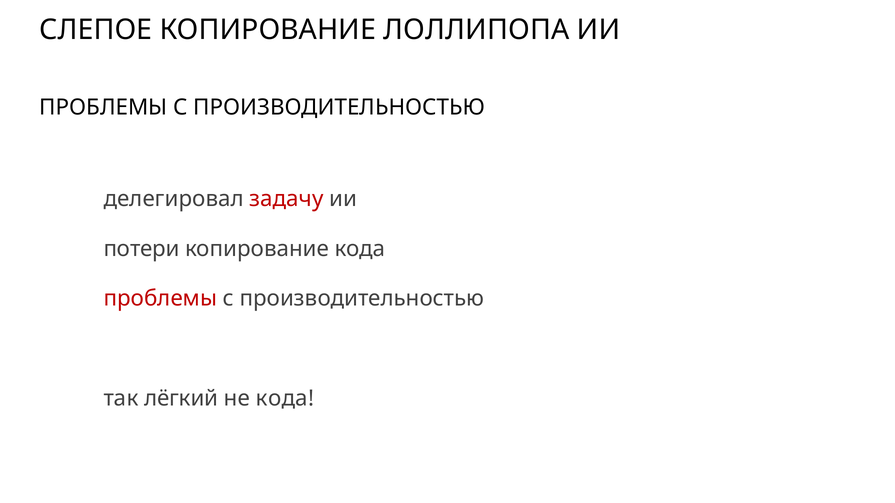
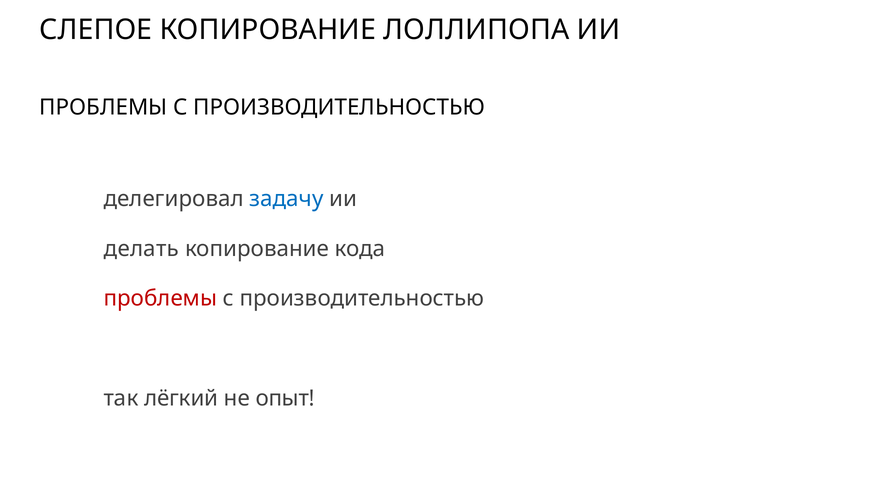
задачу colour: red -> blue (286, 199)
потери: потери -> делать (141, 249)
не кода: кода -> опыт (285, 399)
